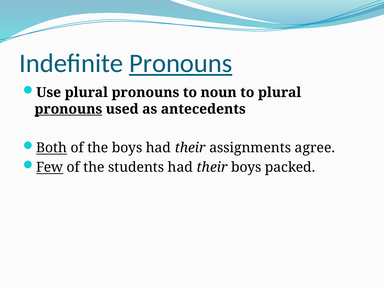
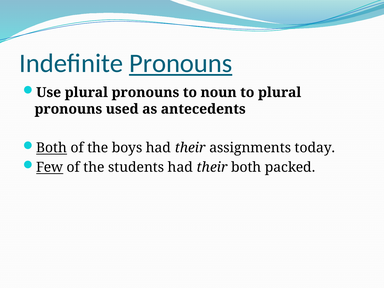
pronouns underline: present -> none (68, 109)
agree: agree -> today (315, 148)
their boys: boys -> both (246, 167)
